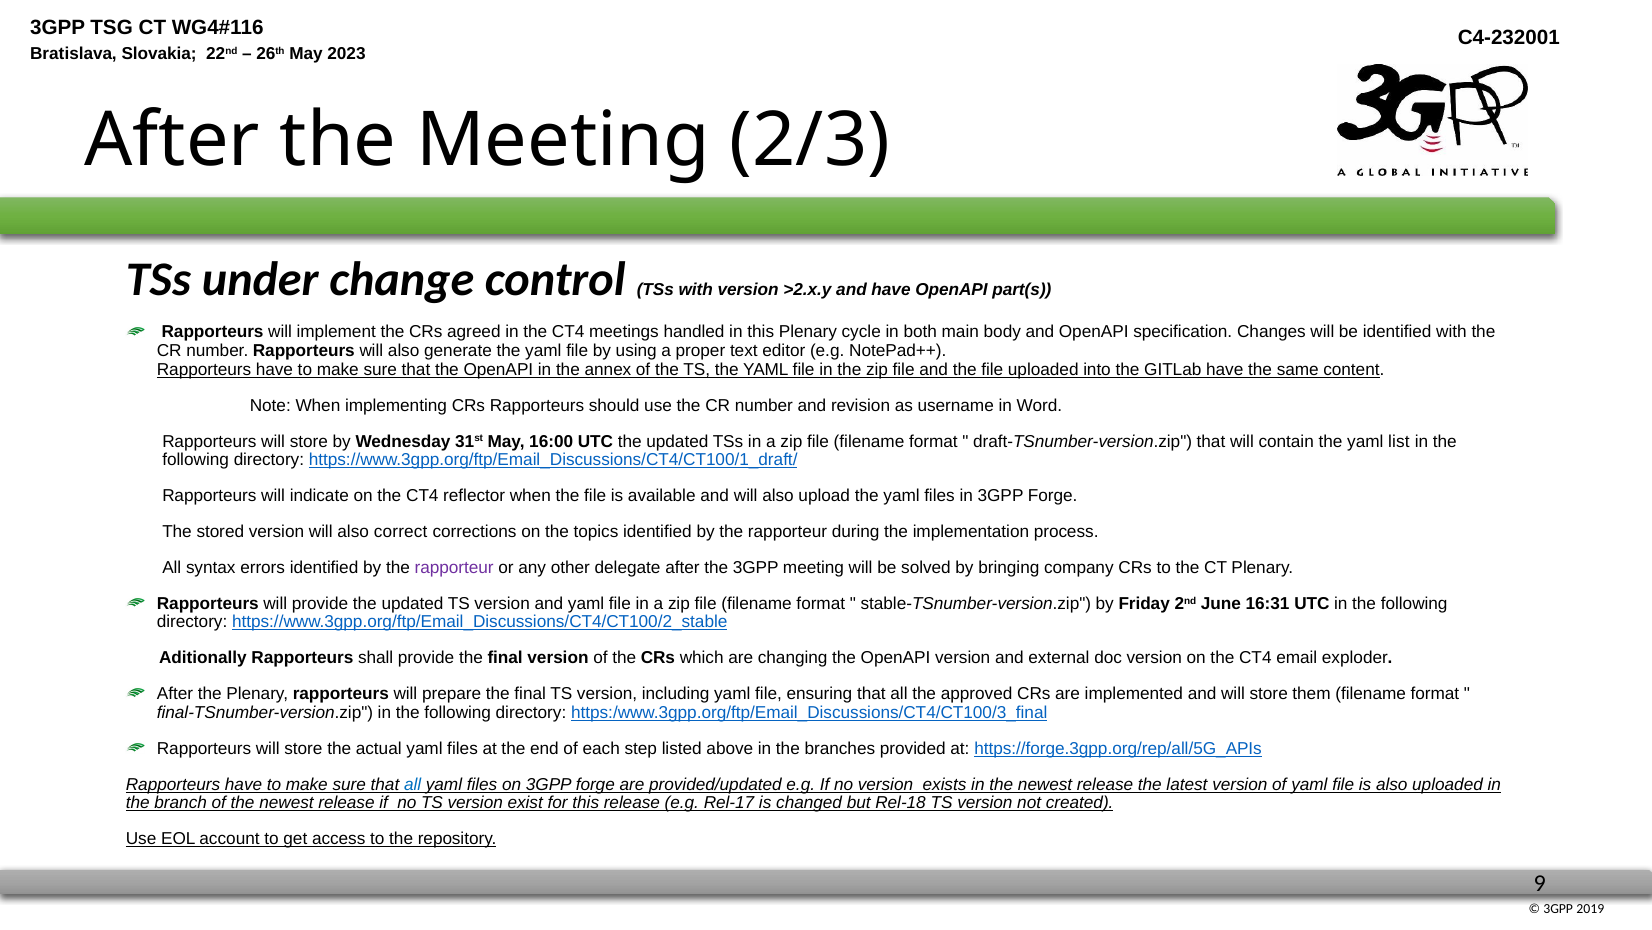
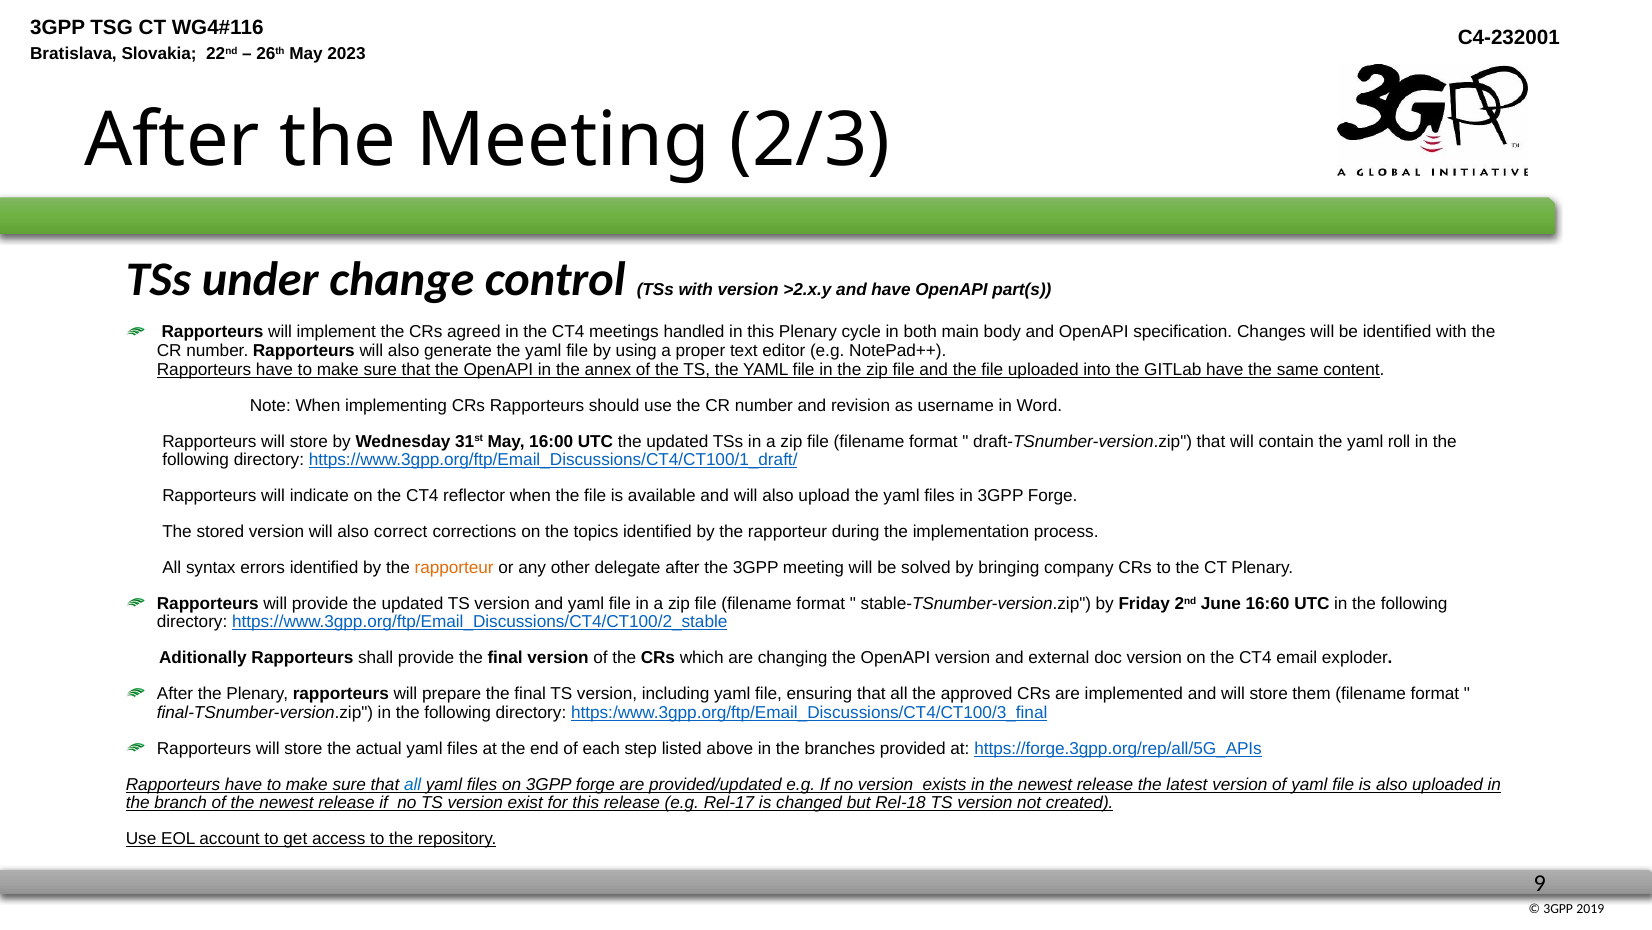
list: list -> roll (1399, 441)
rapporteur colour: purple -> orange (454, 567)
16:31: 16:31 -> 16:60 (1268, 603)
